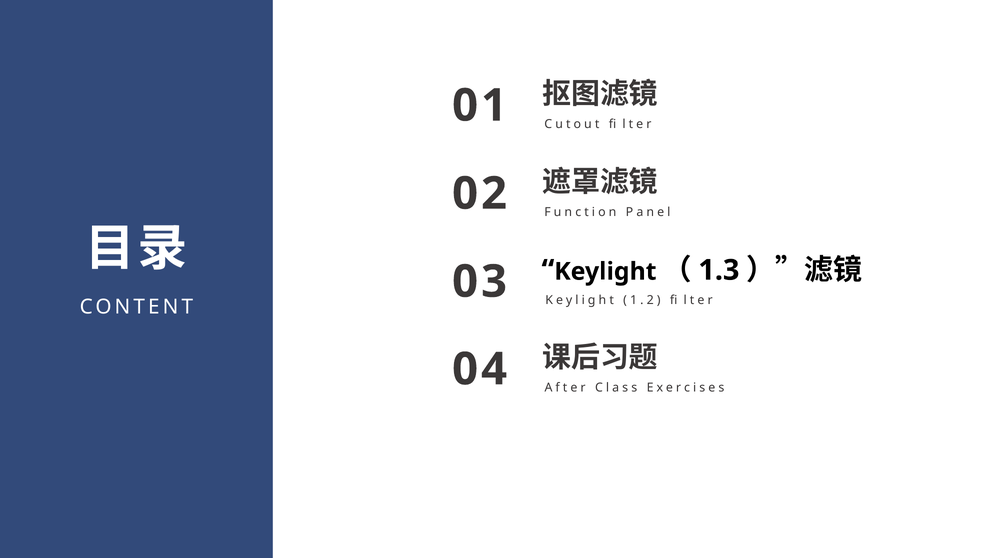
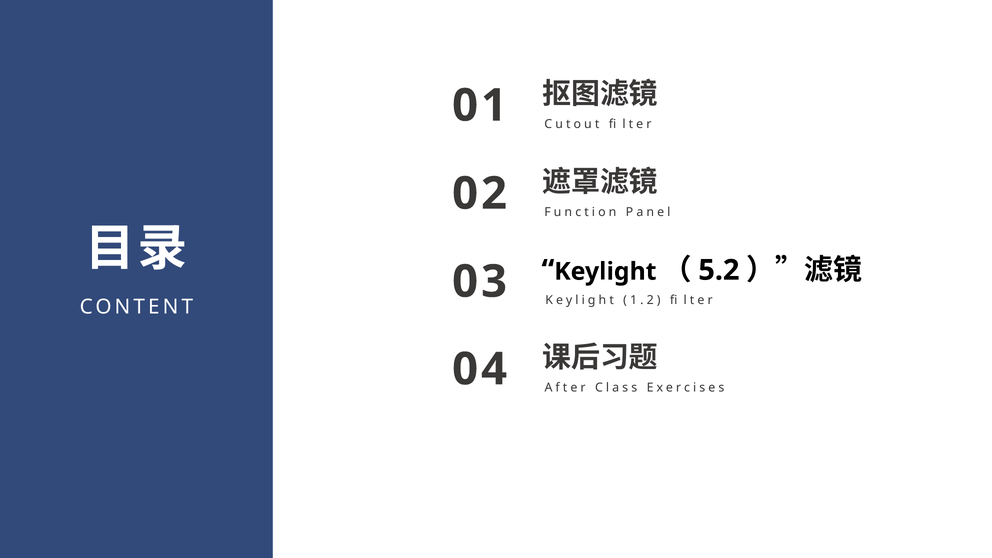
1.3: 1.3 -> 5.2 (719, 270)
